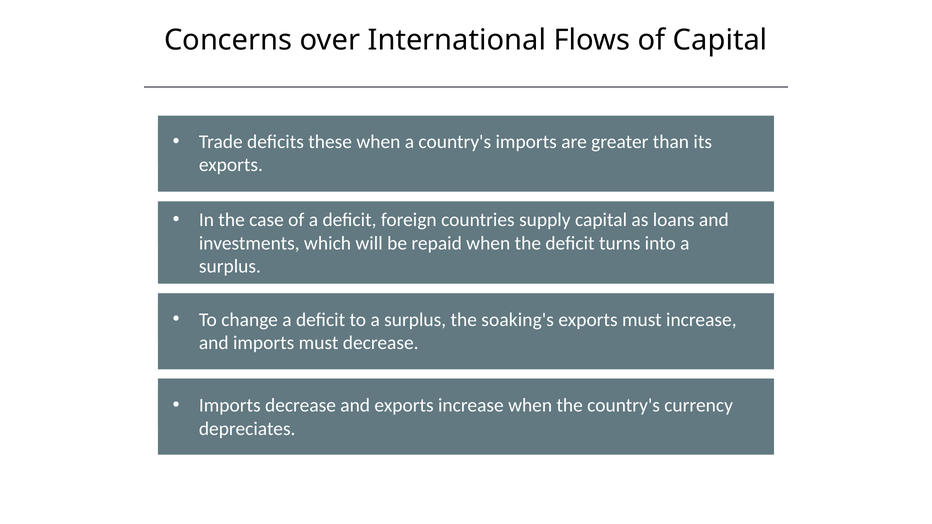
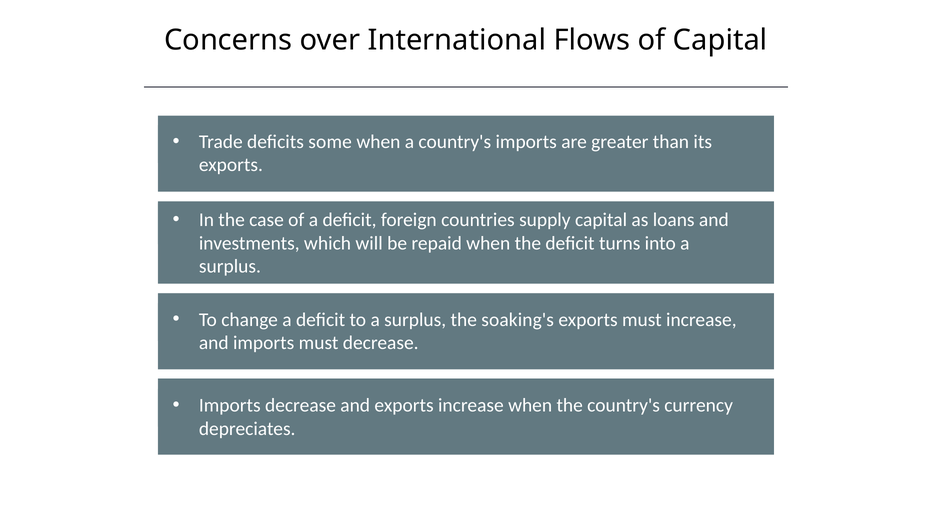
these: these -> some (330, 142)
